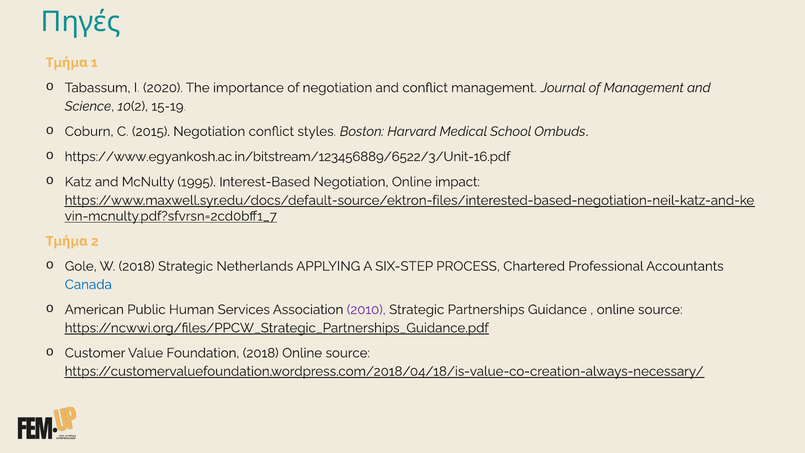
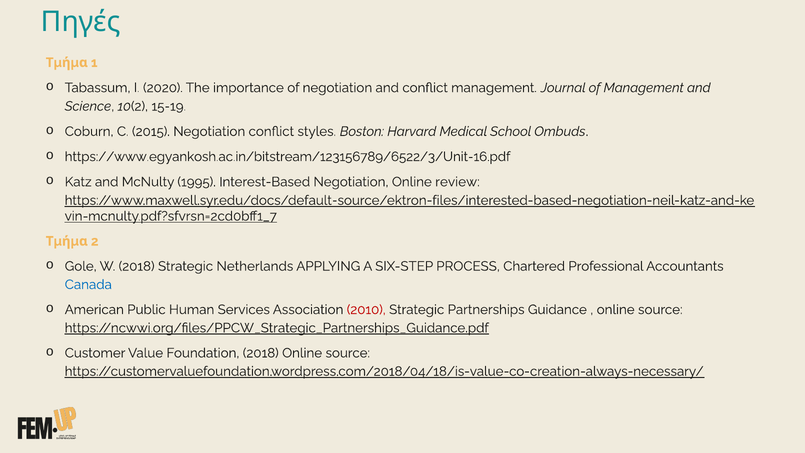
https://www.egyankosh.ac.in/bitstream/123456889/6522/3/Unit-16.pdf: https://www.egyankosh.ac.in/bitstream/123456889/6522/3/Unit-16.pdf -> https://www.egyankosh.ac.in/bitstream/123156789/6522/3/Unit-16.pdf (288, 157)
impact: impact -> review (457, 182)
2010 colour: purple -> red (366, 309)
